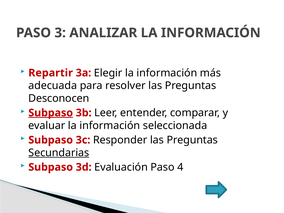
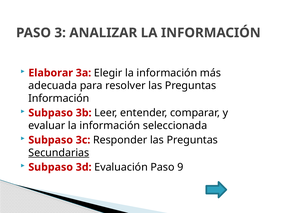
Repartir: Repartir -> Elaborar (51, 73)
Desconocen: Desconocen -> Información (59, 98)
Subpaso underline: present -> none (51, 113)
4: 4 -> 9 (180, 167)
